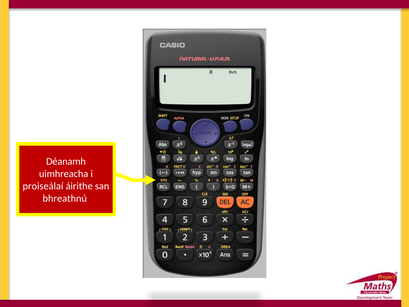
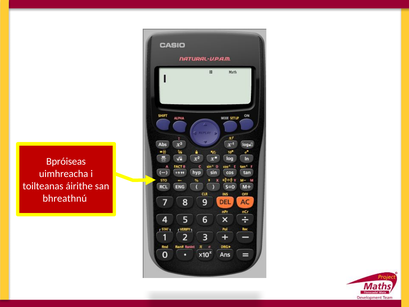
Déanamh: Déanamh -> Bpróiseas (66, 161)
proiseálaí: proiseálaí -> toilteanas (43, 186)
